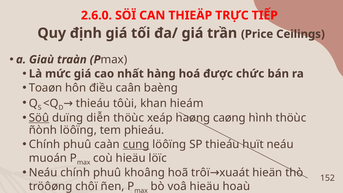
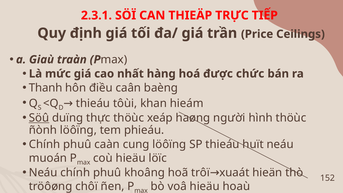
2.6.0: 2.6.0 -> 2.3.1 (96, 15)
Toaøn: Toaøn -> Thanh (46, 88)
diễn: diễn -> thực (98, 118)
caøng: caøng -> người (229, 118)
cung underline: present -> none (136, 144)
